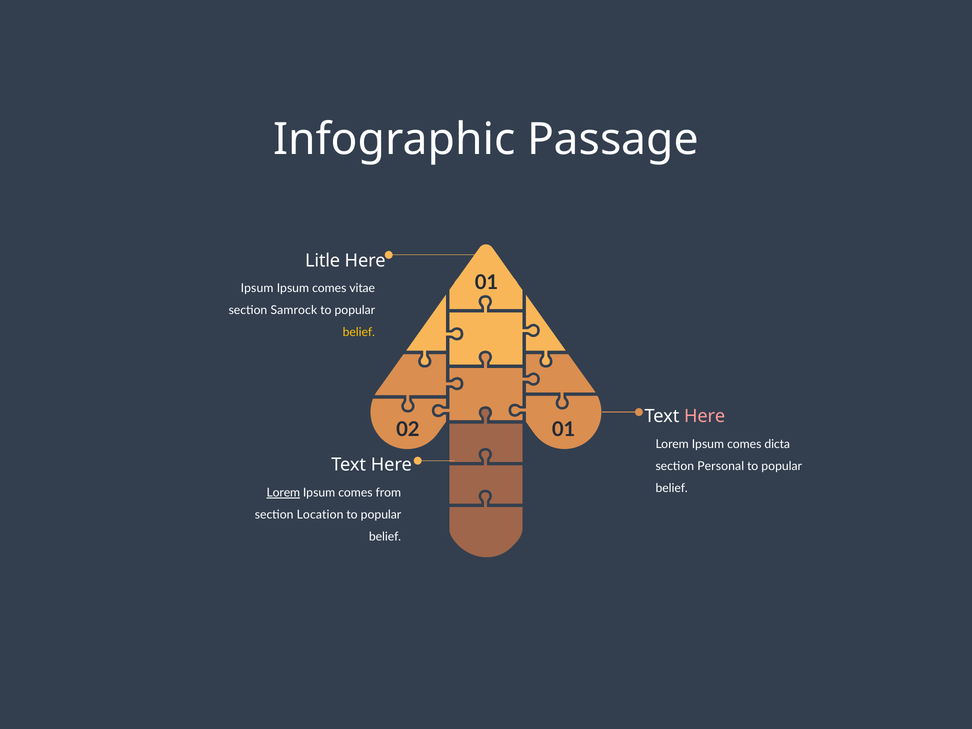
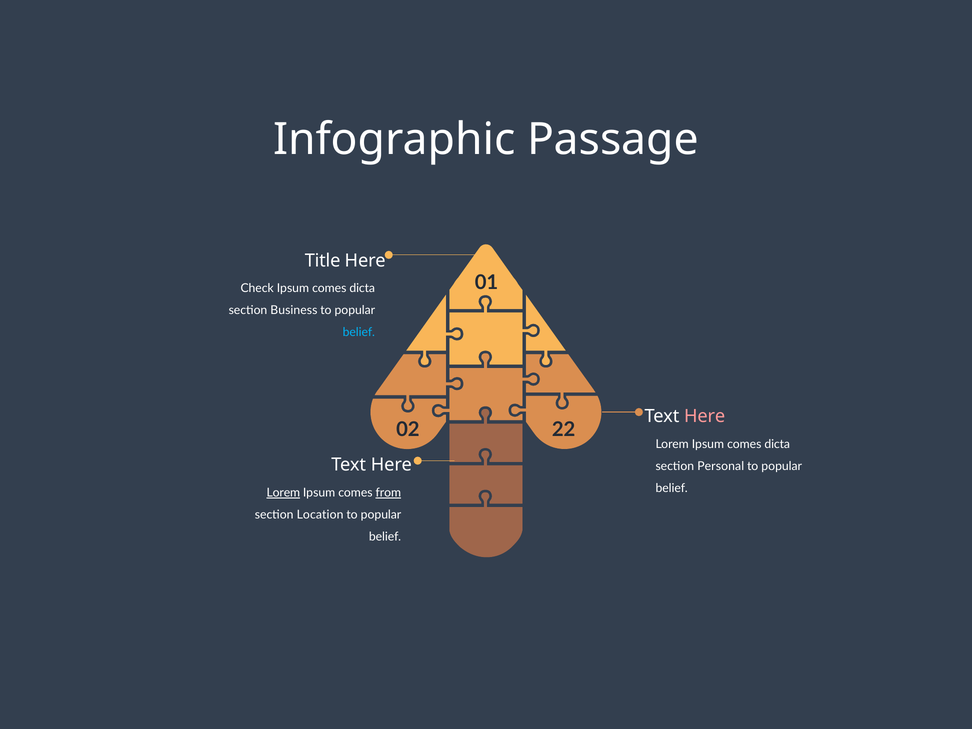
Litle: Litle -> Title (323, 261)
Ipsum: Ipsum -> Check (257, 288)
vitae: vitae -> dicta (362, 288)
Samrock: Samrock -> Business (294, 310)
belief colour: yellow -> light blue (359, 332)
02 01: 01 -> 22 (564, 429)
from underline: none -> present (388, 493)
